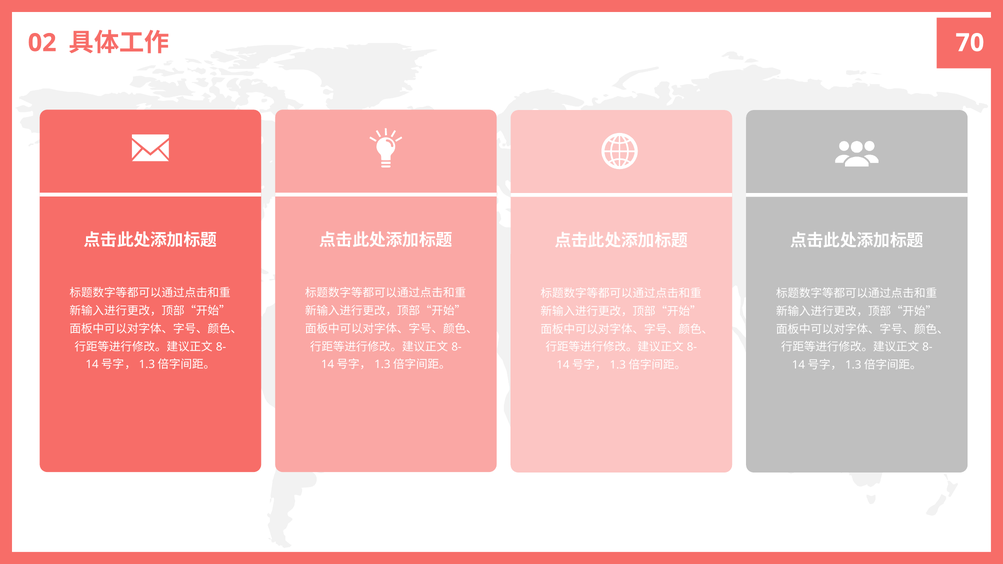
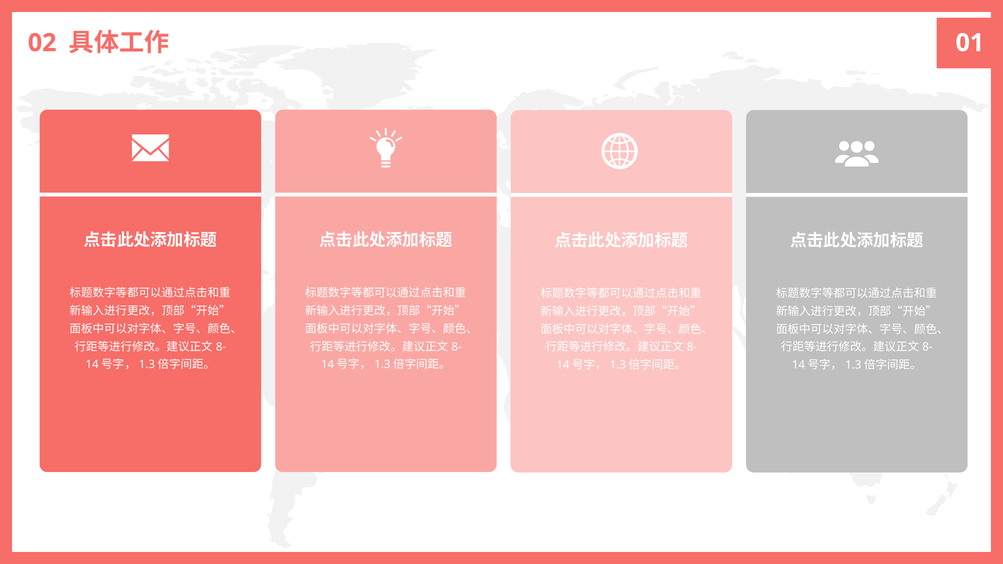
70: 70 -> 01 (970, 43)
